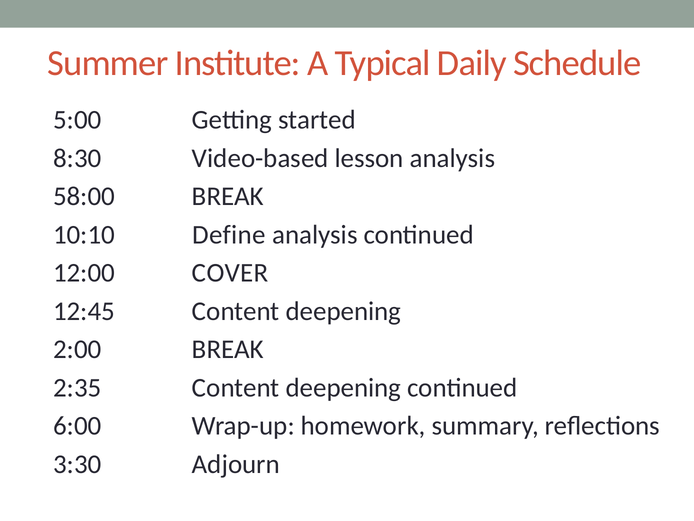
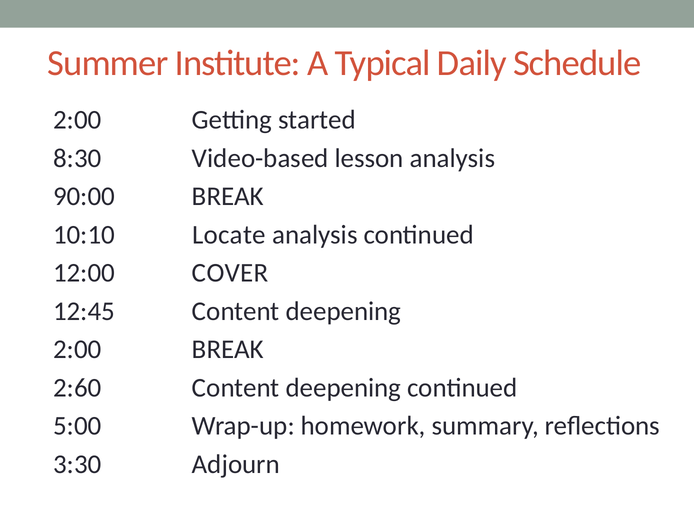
5:00: 5:00 -> 2:00 (77, 120)
58:00: 58:00 -> 90:00 (84, 196)
Define: Define -> Locate (229, 234)
2:35: 2:35 -> 2:60 (77, 387)
6:00: 6:00 -> 5:00 (77, 425)
